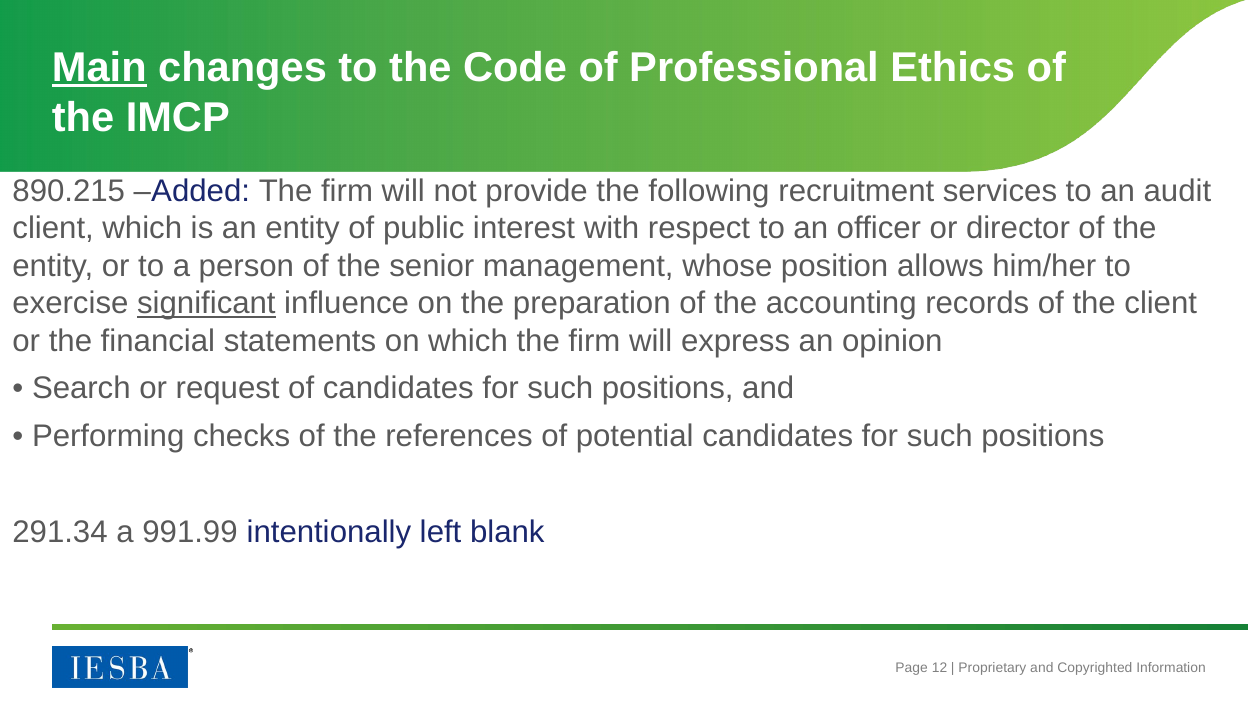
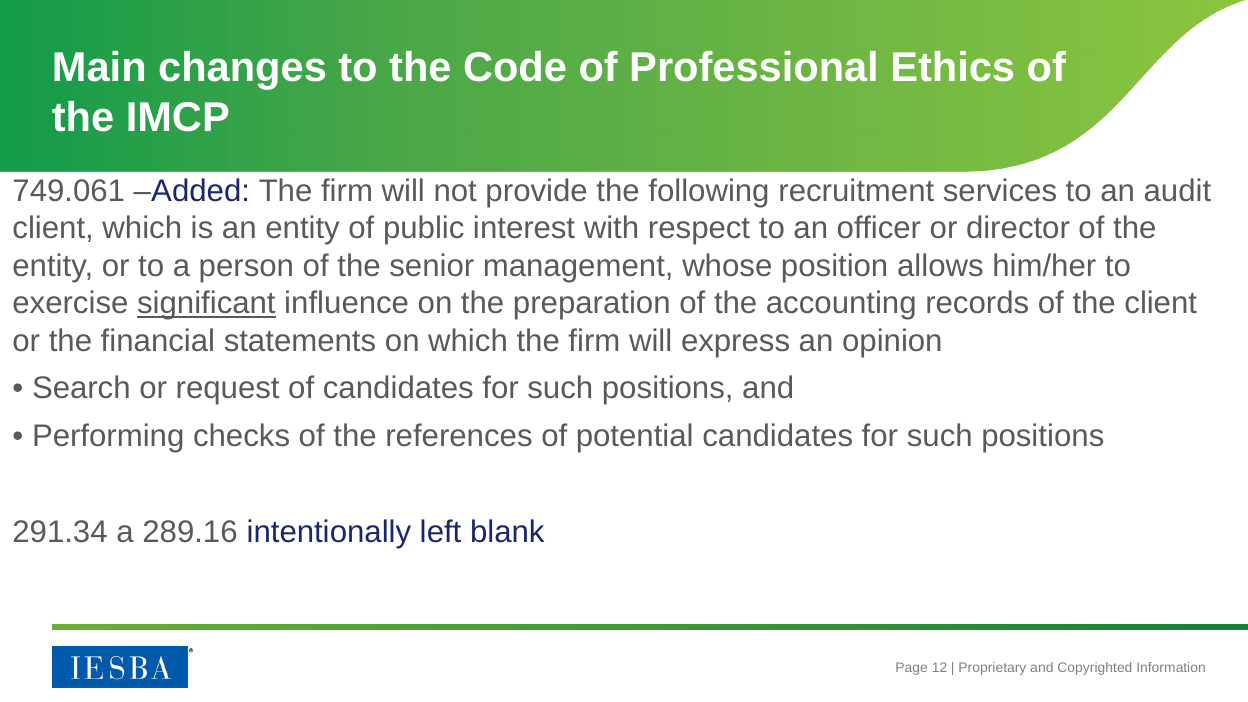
Main underline: present -> none (99, 68)
890.215: 890.215 -> 749.061 (69, 191)
991.99: 991.99 -> 289.16 (190, 532)
